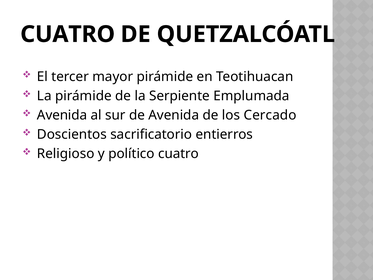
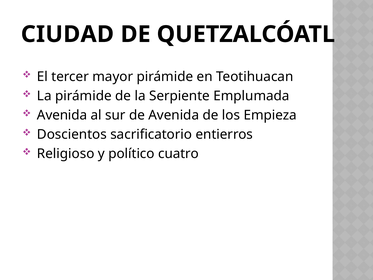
CUATRO: CUATRO -> CIUDAD (67, 34)
Cercado: Cercado -> Empieza (270, 115)
